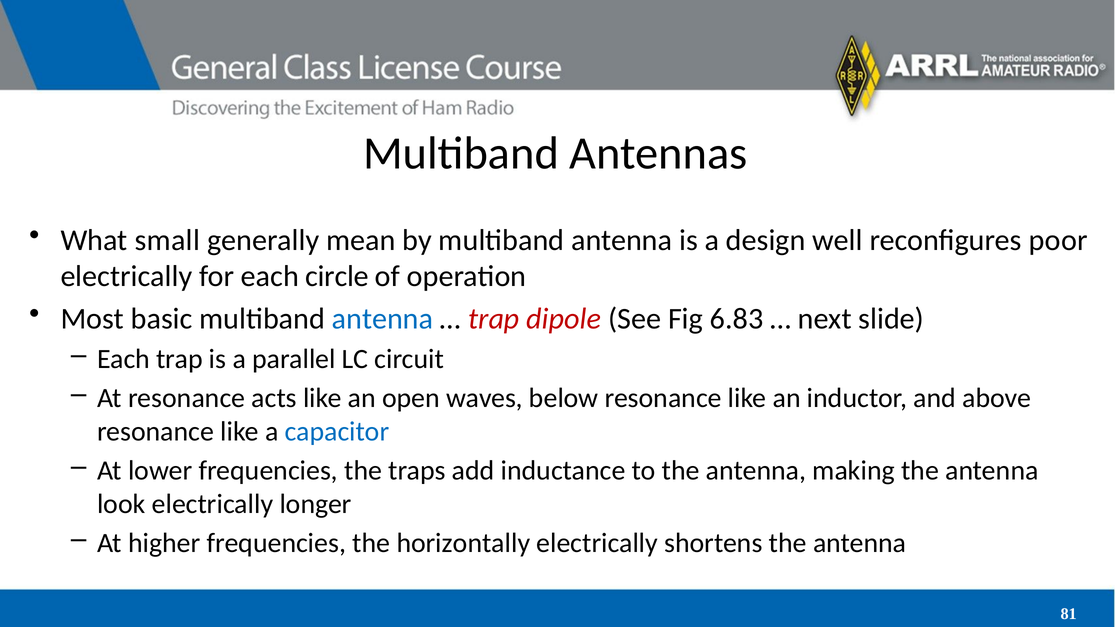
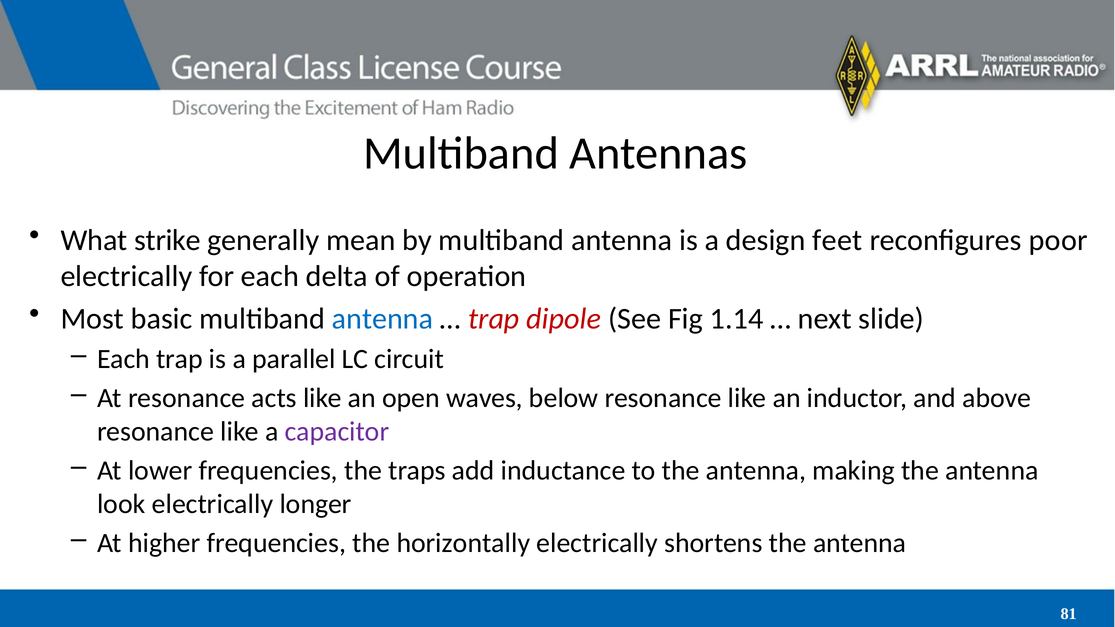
small: small -> strike (168, 240)
well: well -> feet (837, 240)
circle: circle -> delta (337, 277)
6.83: 6.83 -> 1.14 (737, 319)
capacitor colour: blue -> purple (337, 432)
